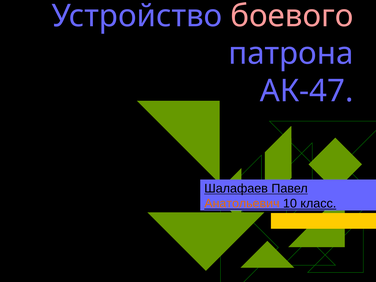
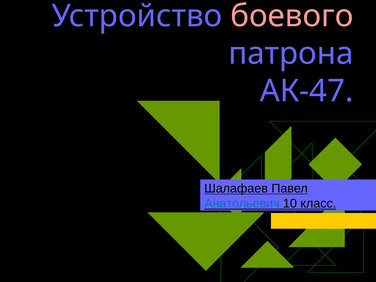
Анатольевич colour: orange -> blue (242, 204)
